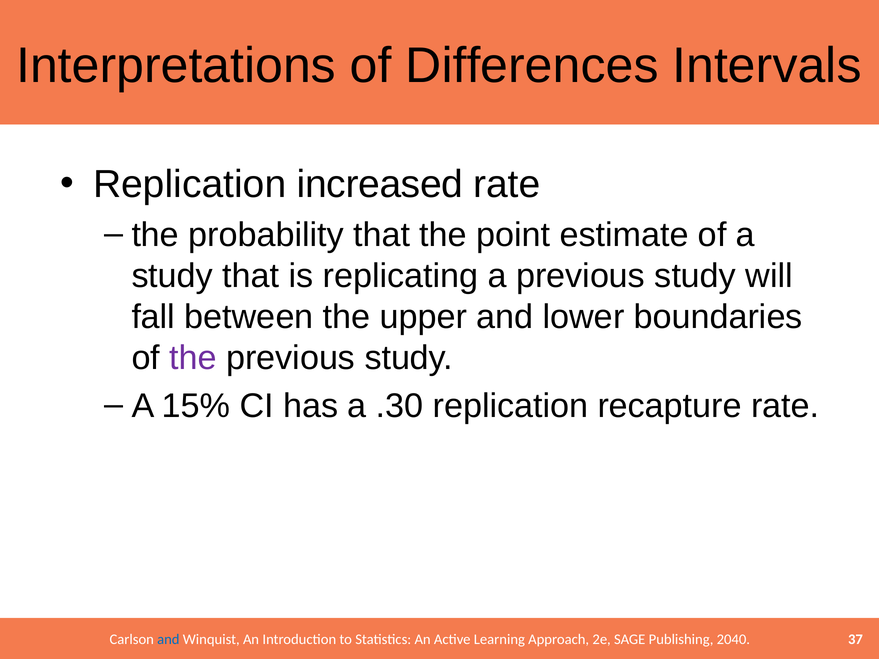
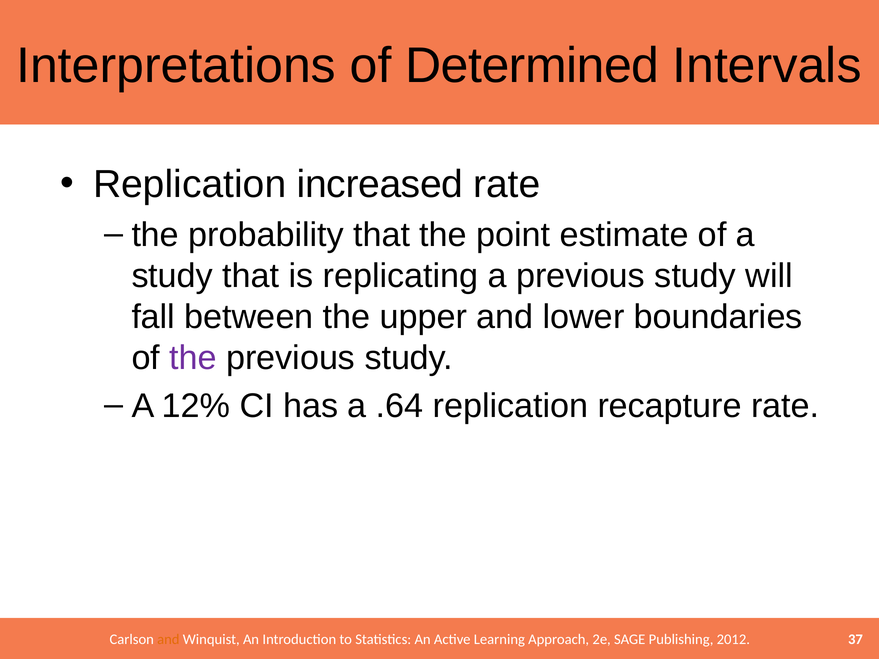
Differences: Differences -> Determined (532, 66)
15%: 15% -> 12% (196, 406)
.30: .30 -> .64 (400, 406)
and colour: blue -> orange (168, 640)
2040: 2040 -> 2012 (733, 640)
